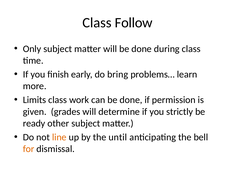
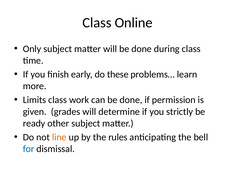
Follow: Follow -> Online (134, 23)
bring: bring -> these (118, 74)
until: until -> rules (118, 137)
for colour: orange -> blue (29, 149)
